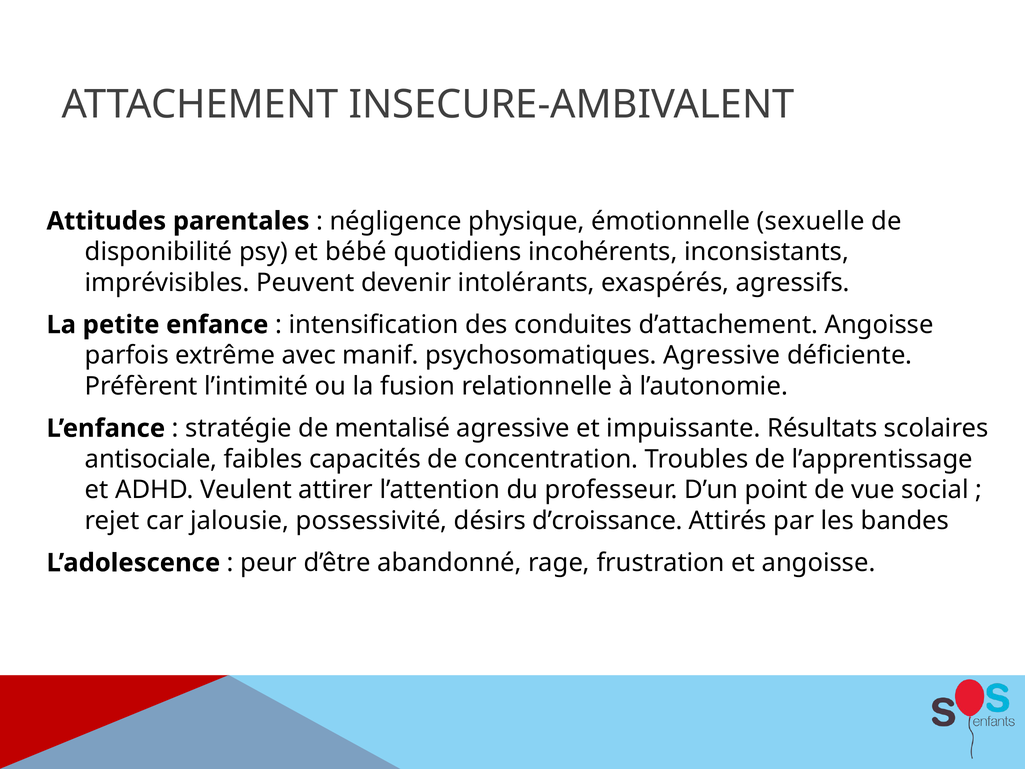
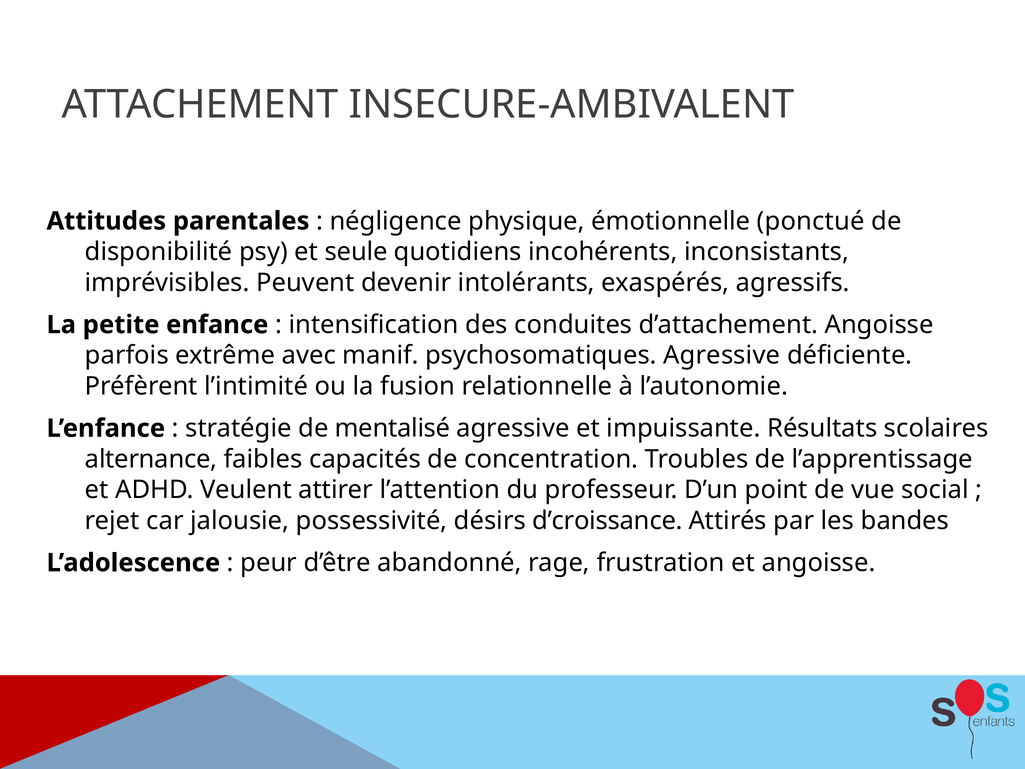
sexuelle: sexuelle -> ponctué (811, 221)
bébé: bébé -> seule (356, 252)
antisociale: antisociale -> alternance (151, 459)
